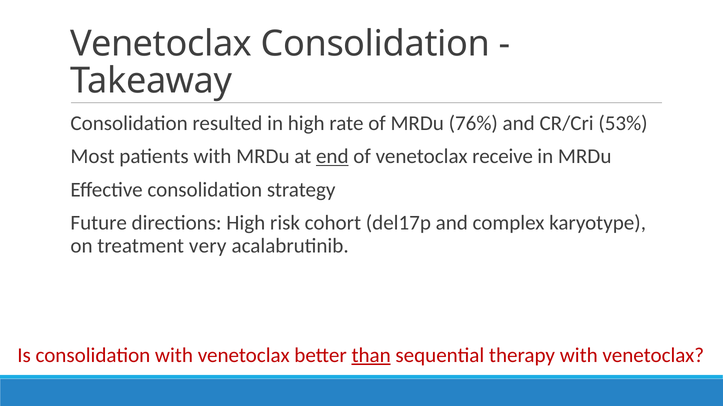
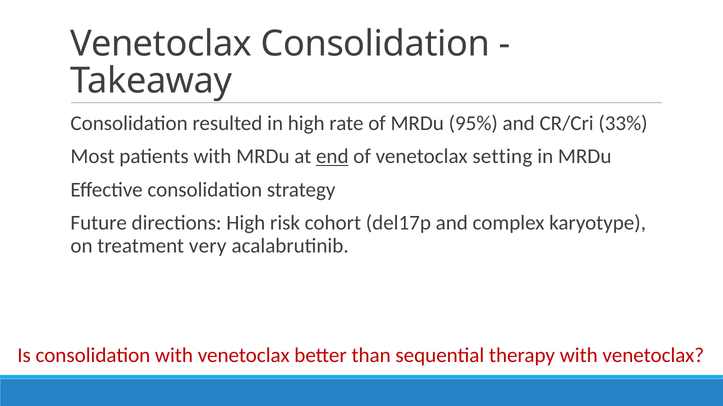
76%: 76% -> 95% (473, 123)
53%: 53% -> 33% (623, 123)
receive: receive -> setting (502, 157)
than underline: present -> none (371, 356)
